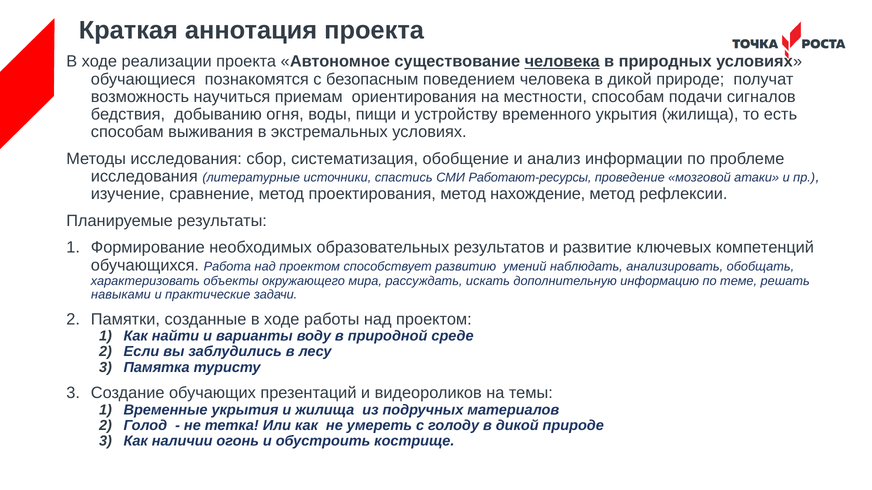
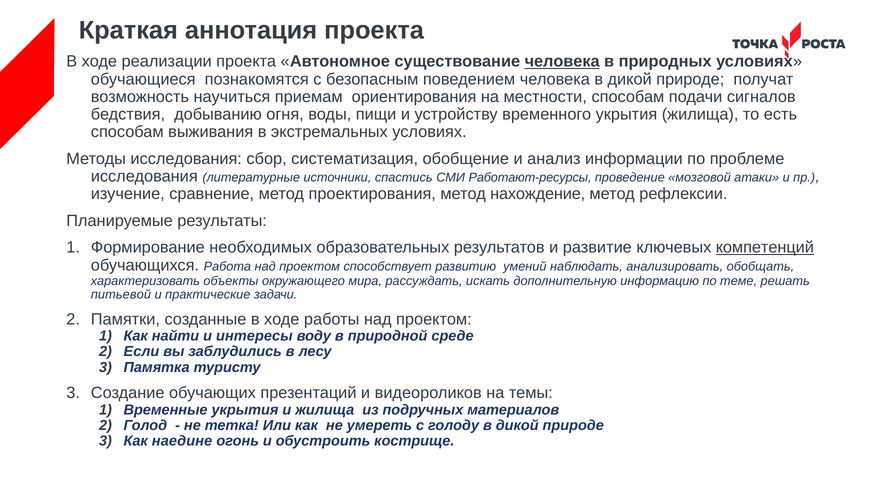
компетенций underline: none -> present (765, 248)
навыками: навыками -> питьевой (121, 295)
варианты: варианты -> интересы (254, 336)
наличии: наличии -> наедине (182, 442)
